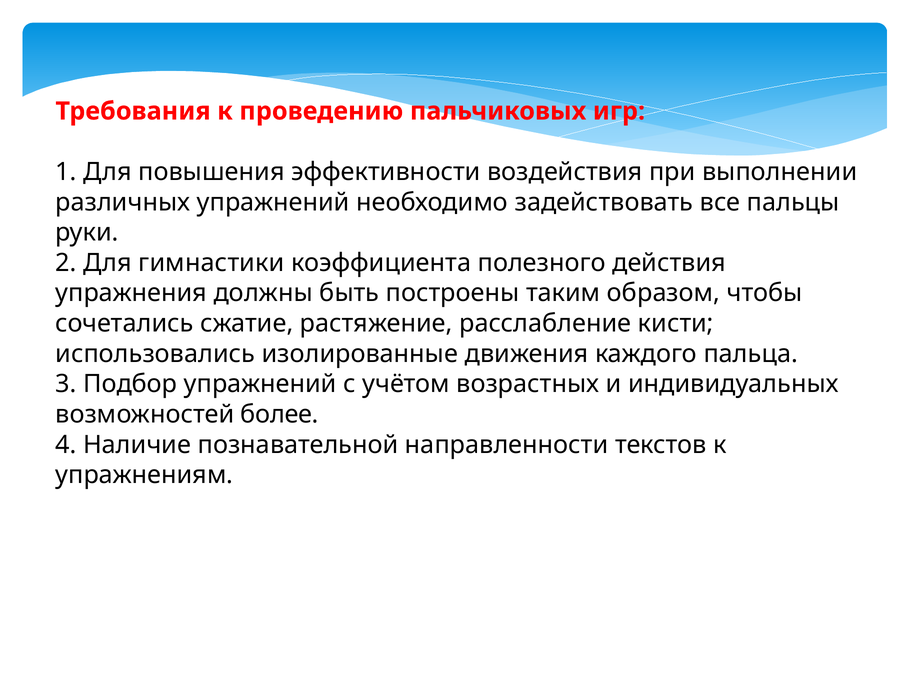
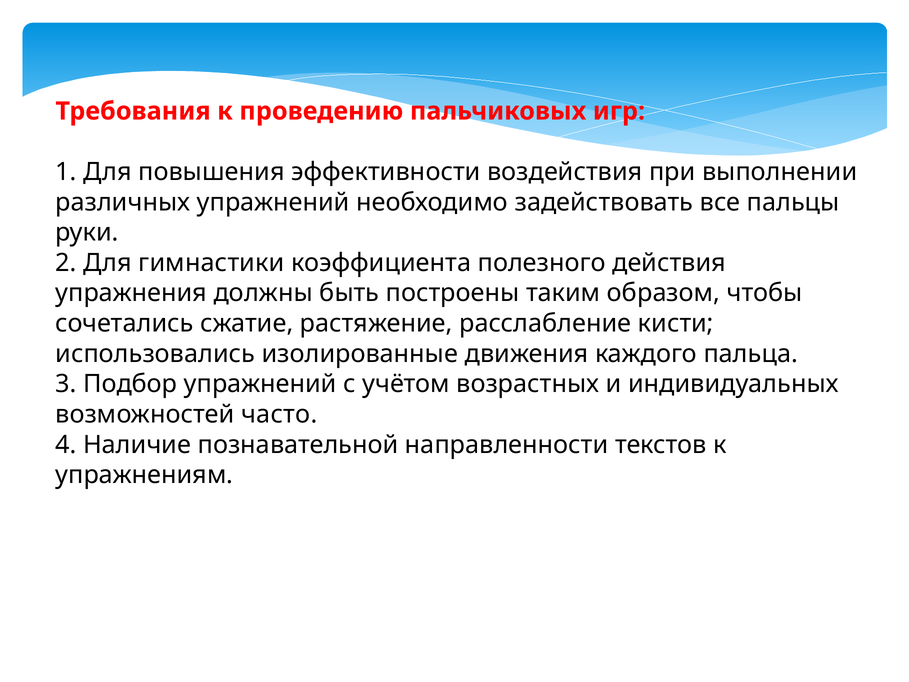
более: более -> часто (279, 414)
